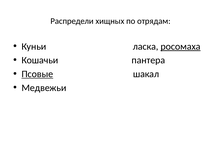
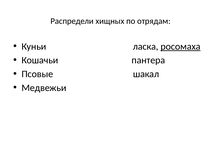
Псовые underline: present -> none (37, 74)
